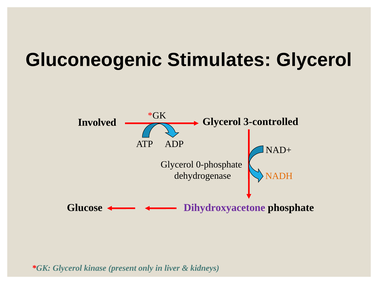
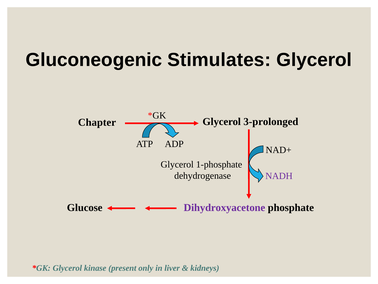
Involved: Involved -> Chapter (97, 122)
3-controlled: 3-controlled -> 3-prolonged (271, 122)
0-phosphate: 0-phosphate -> 1-phosphate (219, 164)
NADH colour: orange -> purple (279, 176)
